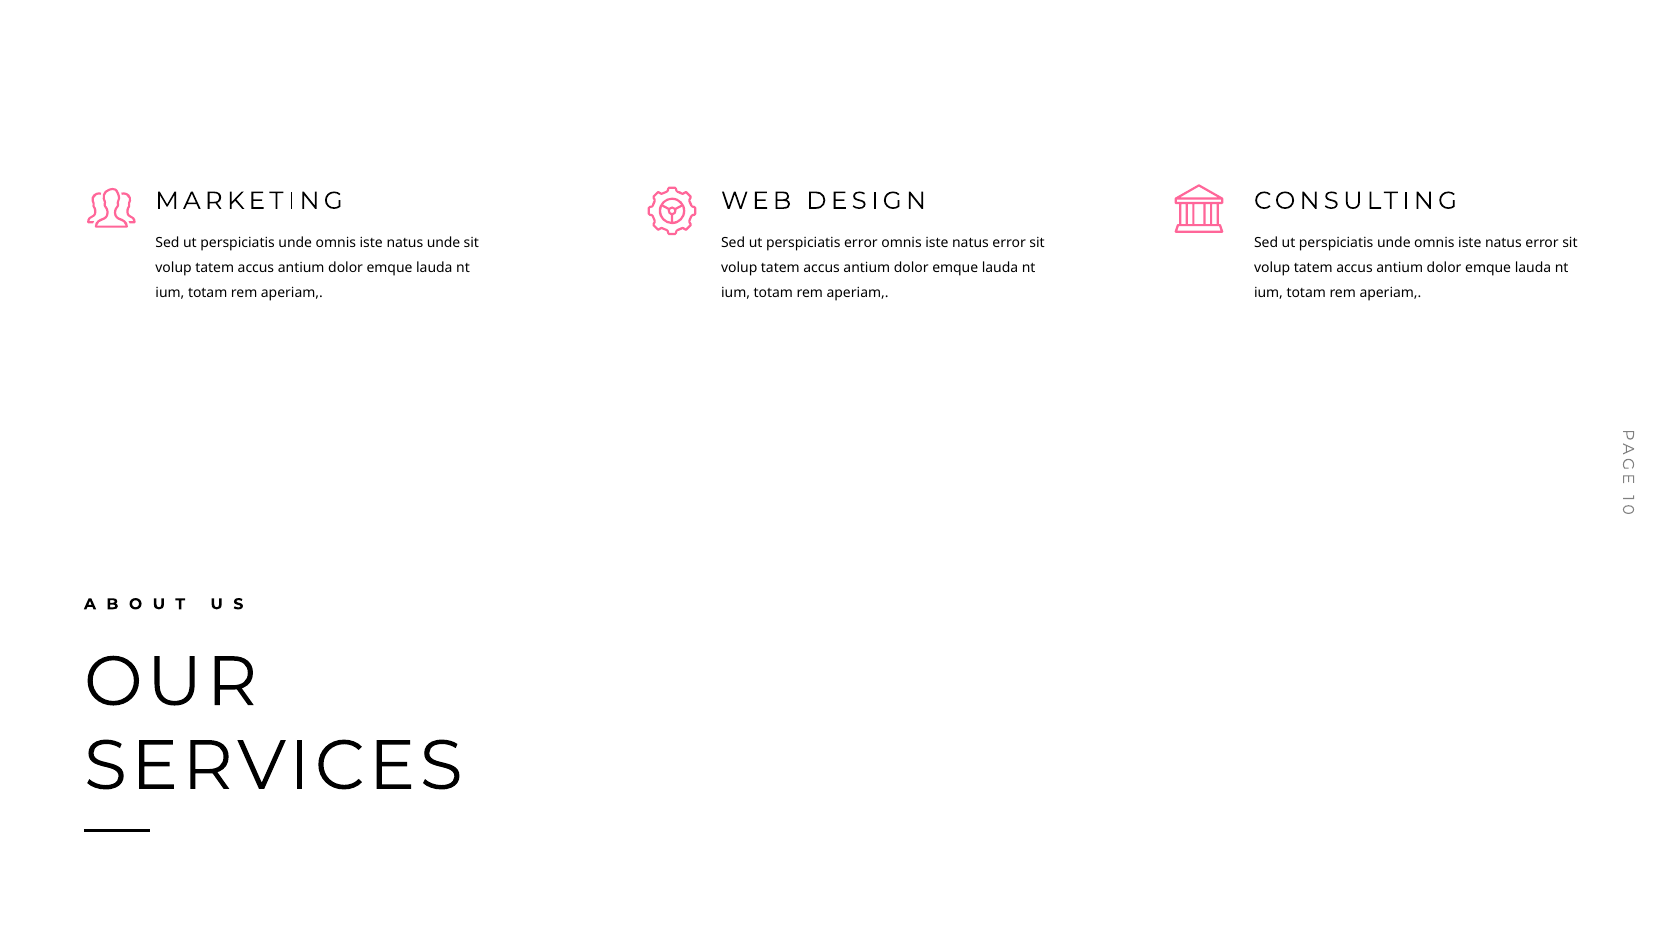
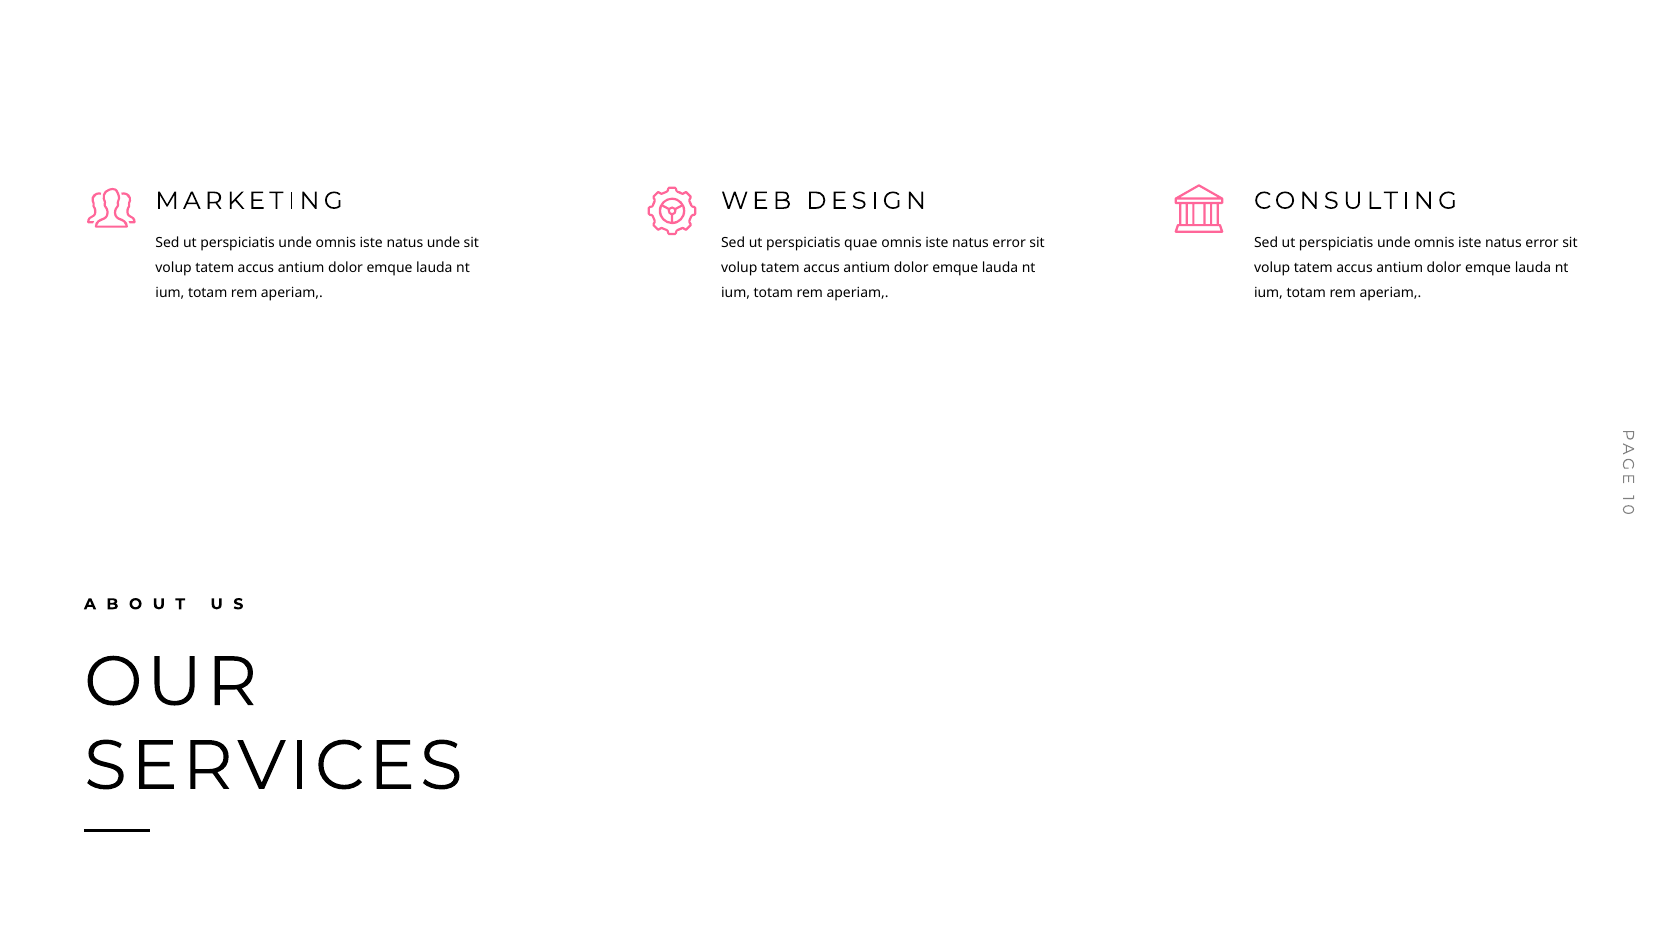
perspiciatis error: error -> quae (861, 243)
